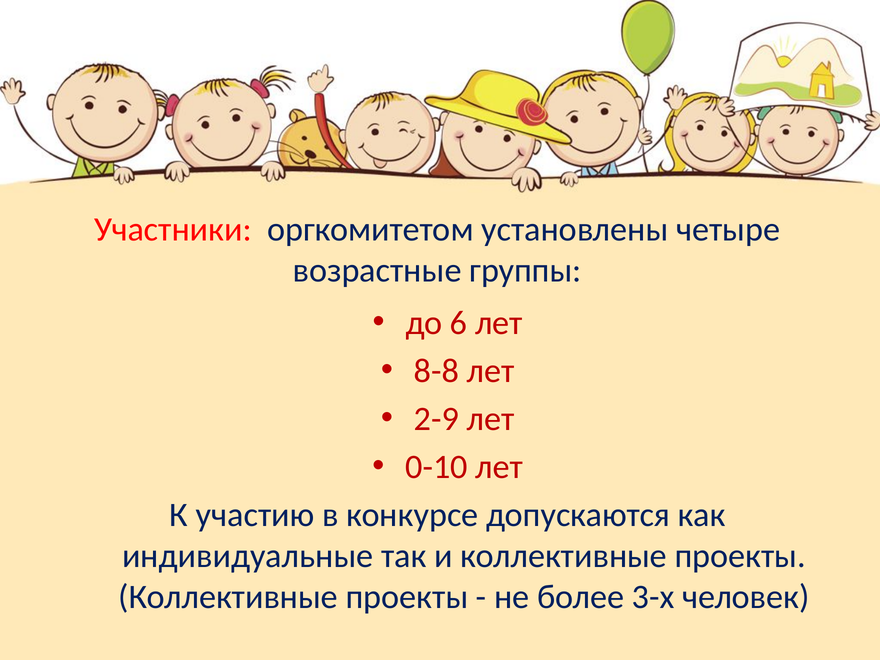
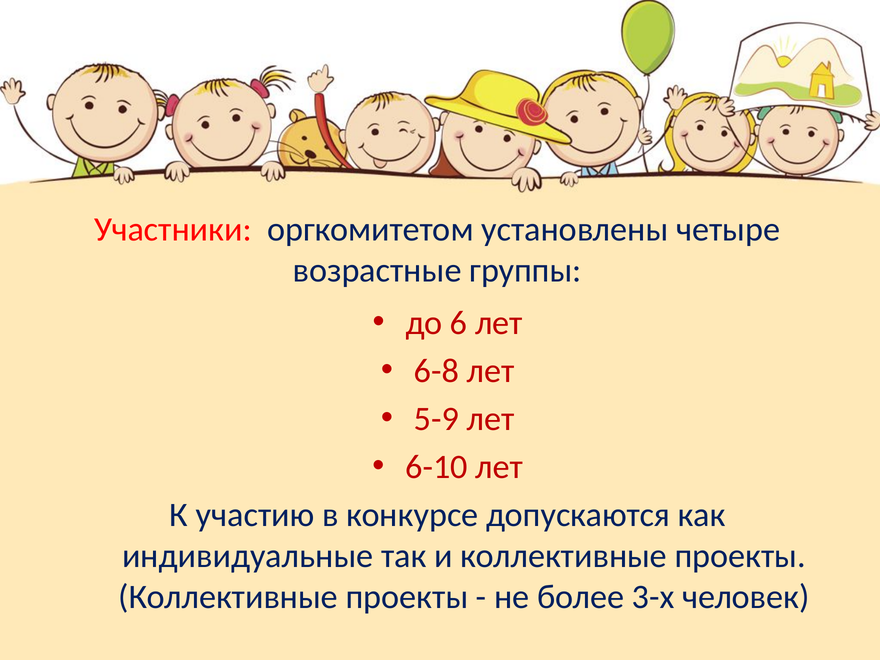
8-8: 8-8 -> 6-8 (436, 371)
2-9: 2-9 -> 5-9 (436, 419)
0-10: 0-10 -> 6-10 (436, 467)
